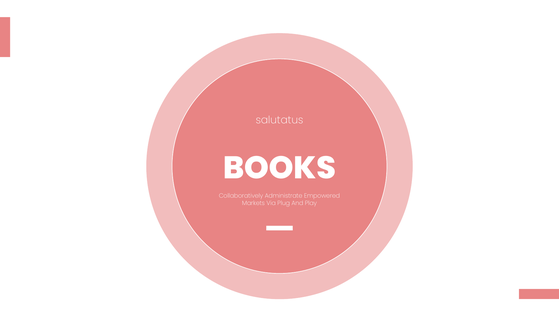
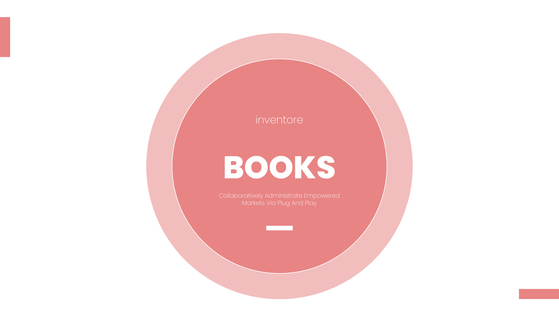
salutatus: salutatus -> inventore (279, 120)
